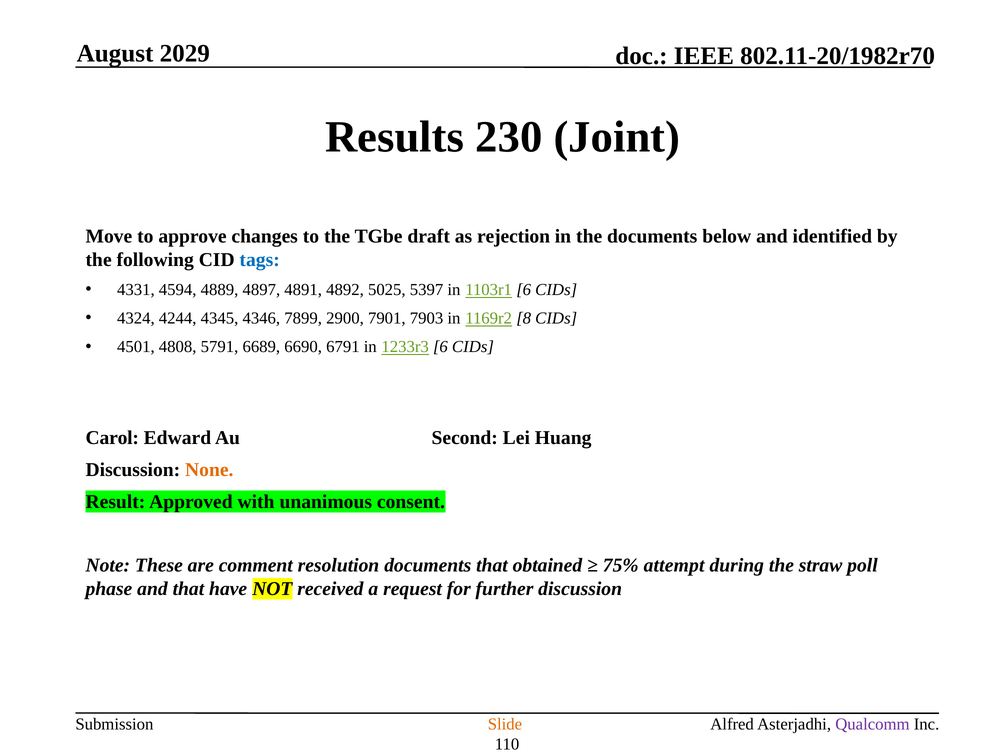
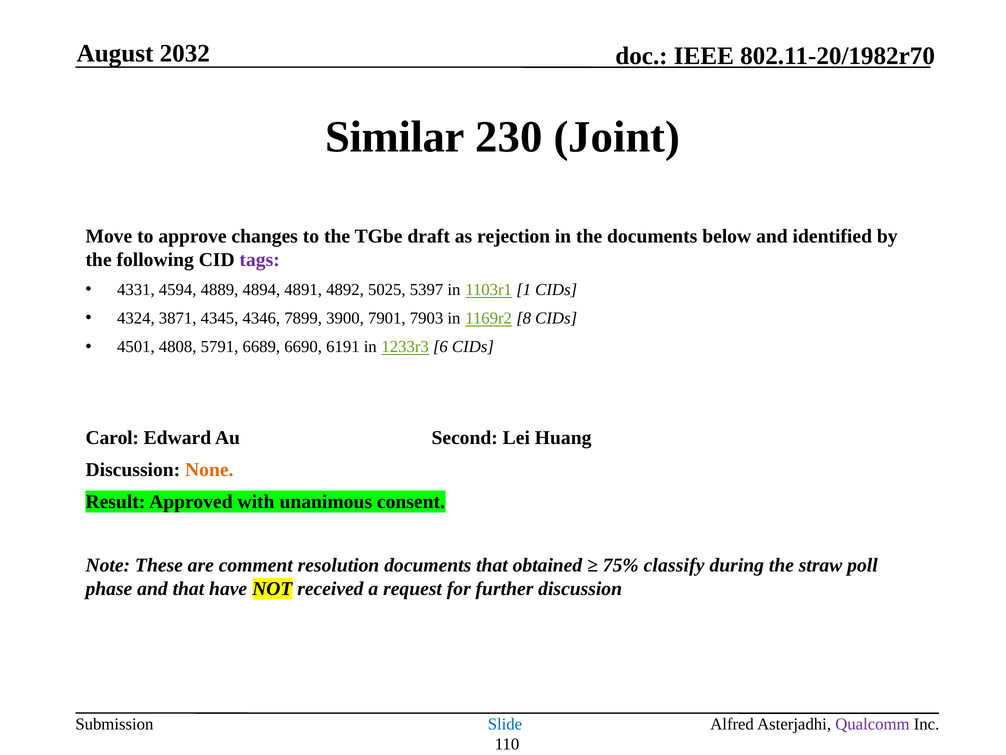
2029: 2029 -> 2032 (185, 53)
Results: Results -> Similar (395, 137)
tags colour: blue -> purple (260, 260)
4897: 4897 -> 4894 (261, 290)
1103r1 6: 6 -> 1 (524, 290)
4244: 4244 -> 3871 (178, 318)
2900: 2900 -> 3900 (345, 318)
6791: 6791 -> 6191 (343, 347)
attempt: attempt -> classify (674, 565)
Slide colour: orange -> blue (505, 724)
